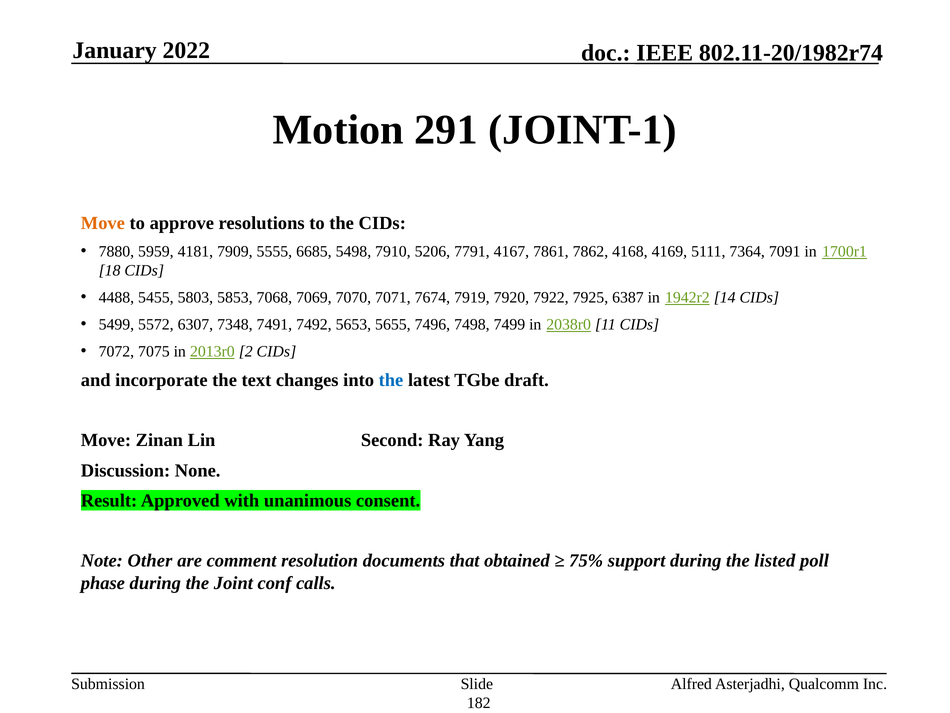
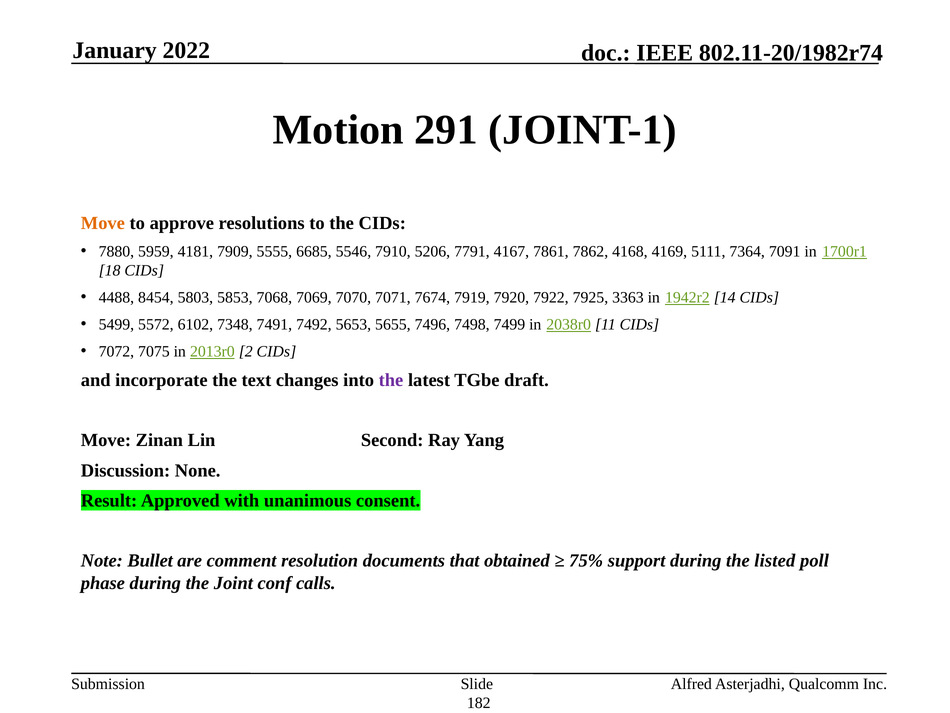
5498: 5498 -> 5546 (353, 251)
5455: 5455 -> 8454 (156, 297)
6387: 6387 -> 3363 (628, 297)
6307: 6307 -> 6102 (195, 324)
the colour: blue -> purple (391, 380)
Other: Other -> Bullet (150, 560)
